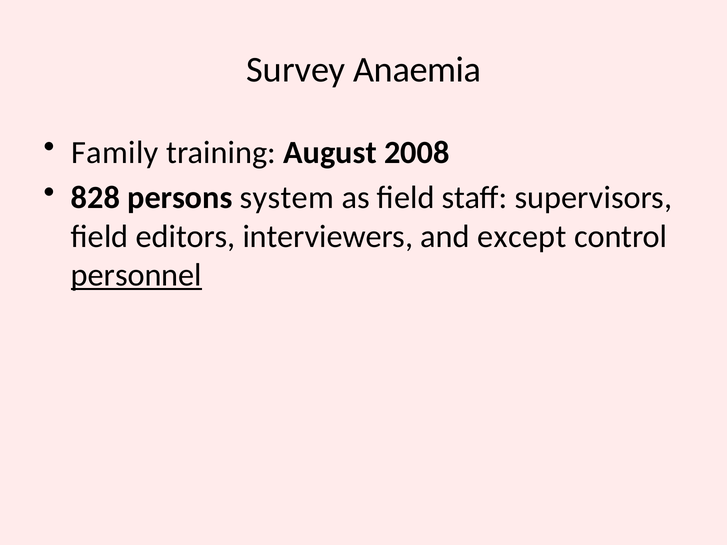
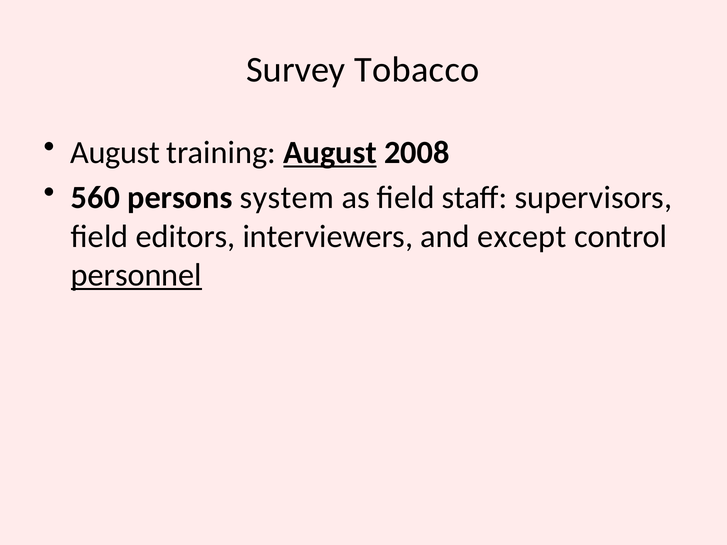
Anaemia: Anaemia -> Tobacco (417, 70)
Family: Family -> August (115, 153)
August underline: none -> present (330, 153)
828: 828 -> 560 (95, 198)
